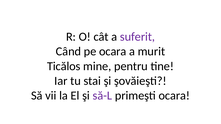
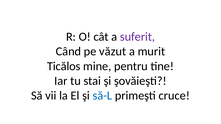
pe ocara: ocara -> văzut (113, 52)
să-L colour: purple -> blue (102, 96)
primeşti ocara: ocara -> cruce (174, 96)
